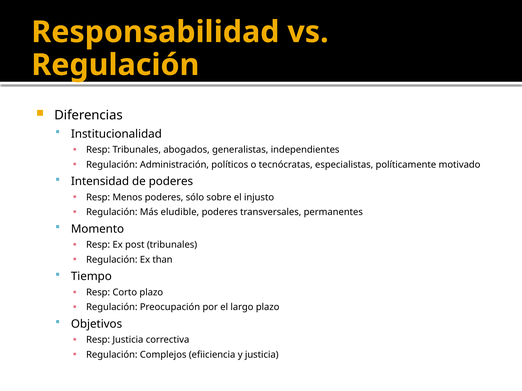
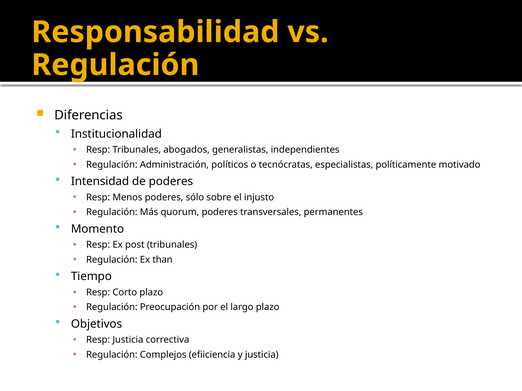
eludible: eludible -> quorum (180, 212)
